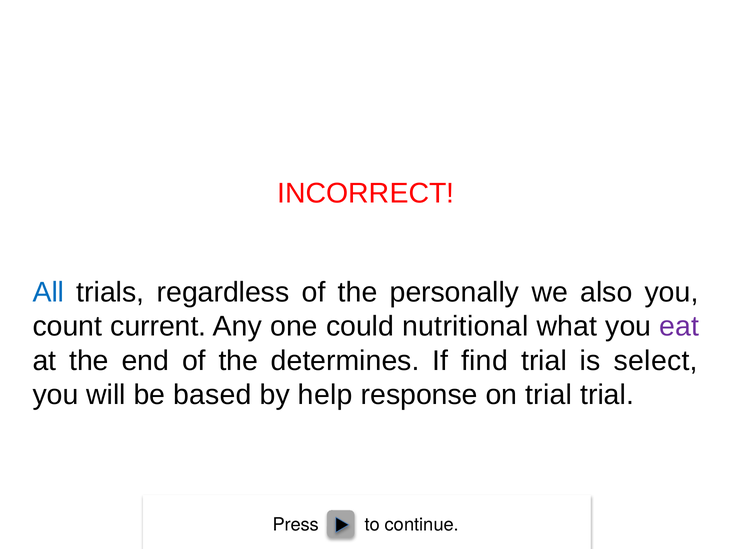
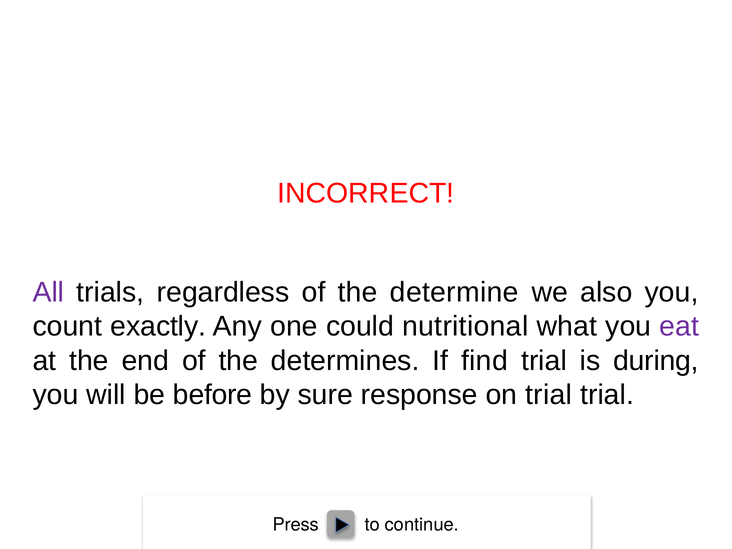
All colour: blue -> purple (48, 292)
personally: personally -> determine (454, 292)
current: current -> exactly (158, 327)
select: select -> during (656, 361)
based: based -> before (213, 395)
help: help -> sure (325, 395)
